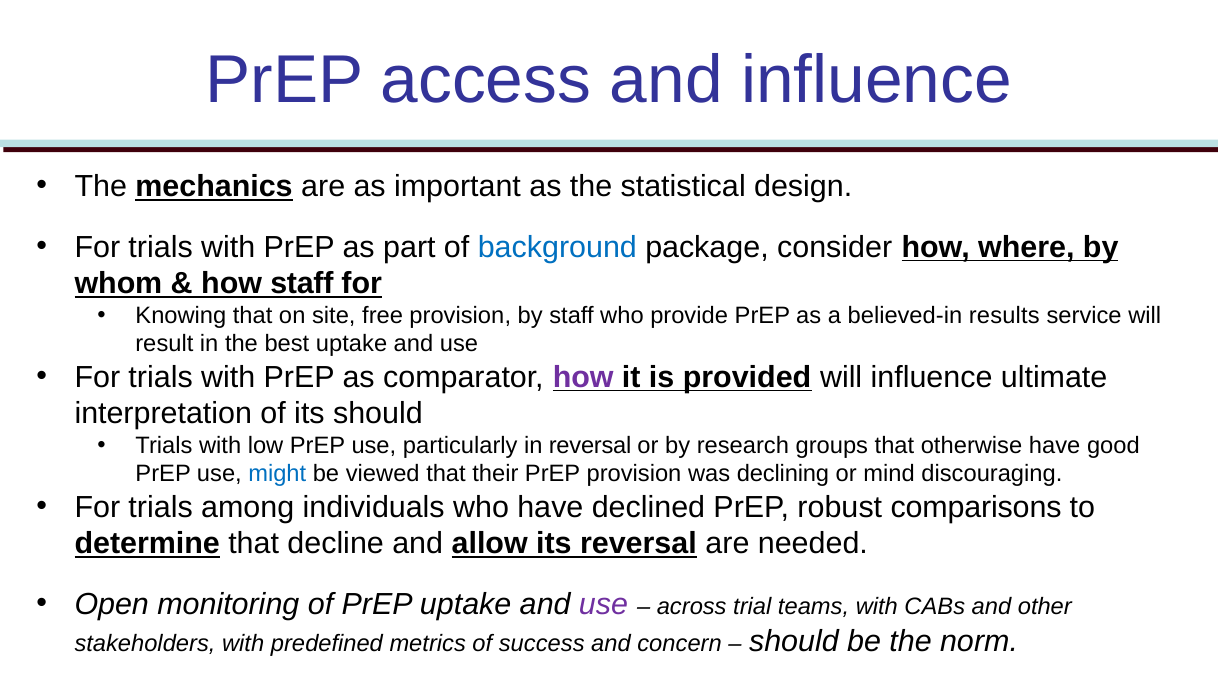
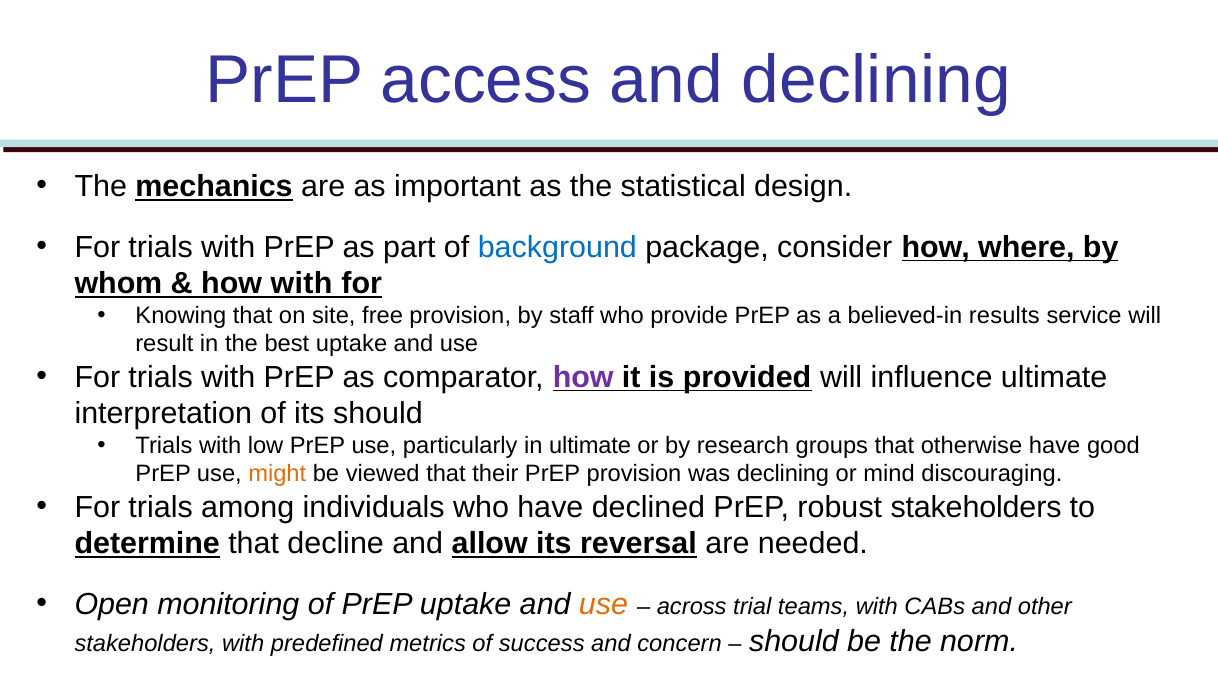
and influence: influence -> declining (876, 80)
how staff: staff -> with (302, 284)
in reversal: reversal -> ultimate (590, 446)
might colour: blue -> orange (277, 474)
robust comparisons: comparisons -> stakeholders (976, 507)
use colour: purple -> orange (604, 605)
